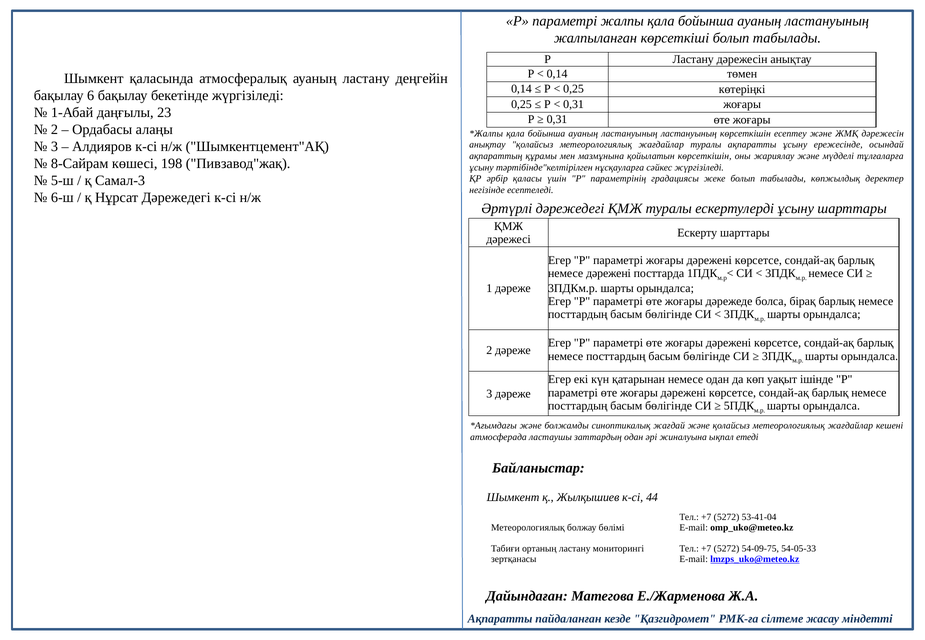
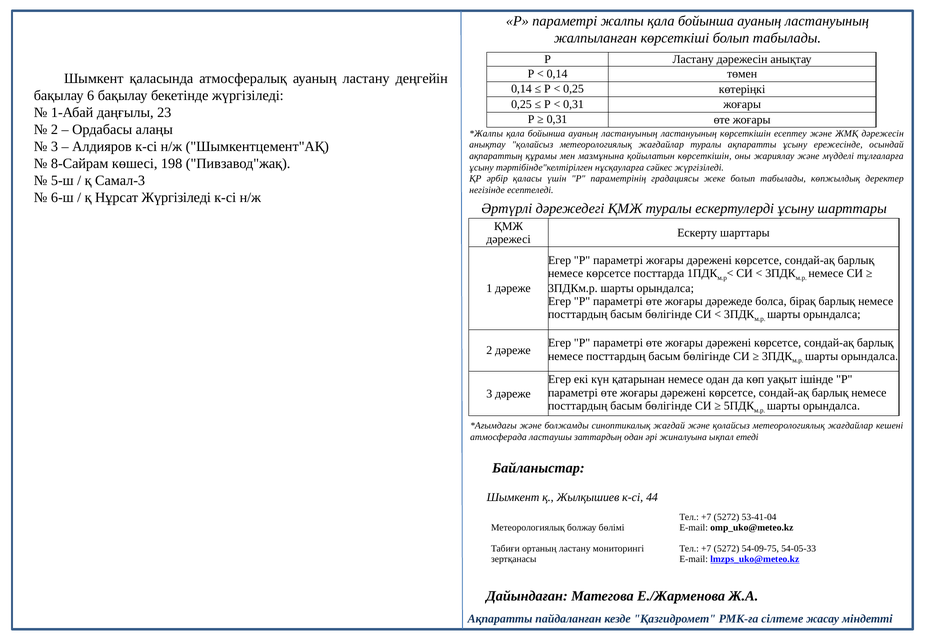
Нұрсат Дәрежедегі: Дәрежедегі -> Жүргізіледі (176, 198)
немесе дәрежені: дәрежені -> көрсетсе (608, 274)
